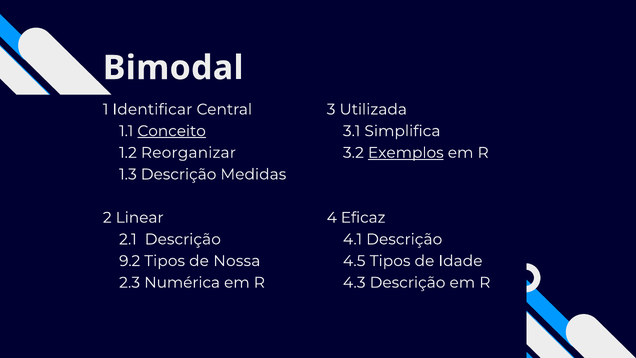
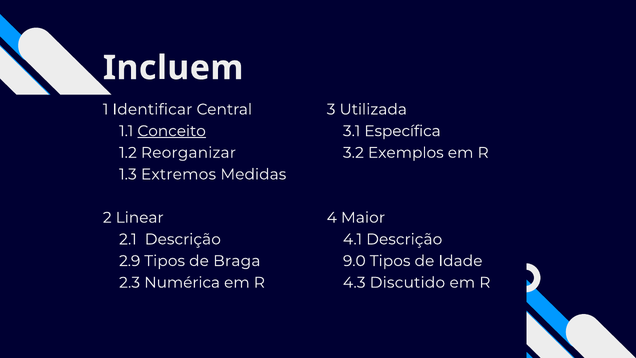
Bimodal: Bimodal -> Incluem (173, 68)
Simplifica: Simplifica -> Específica (403, 131)
Exemplos underline: present -> none (406, 153)
1.3 Descrição: Descrição -> Extremos (178, 174)
Eficaz: Eficaz -> Maior (363, 217)
9.2: 9.2 -> 2.9 (130, 261)
Nossa: Nossa -> Braga (237, 261)
4.5: 4.5 -> 9.0 (354, 261)
4.3 Descrição: Descrição -> Discutido (407, 282)
